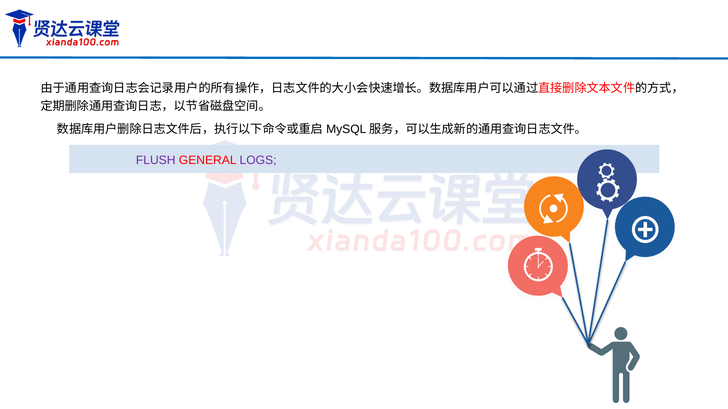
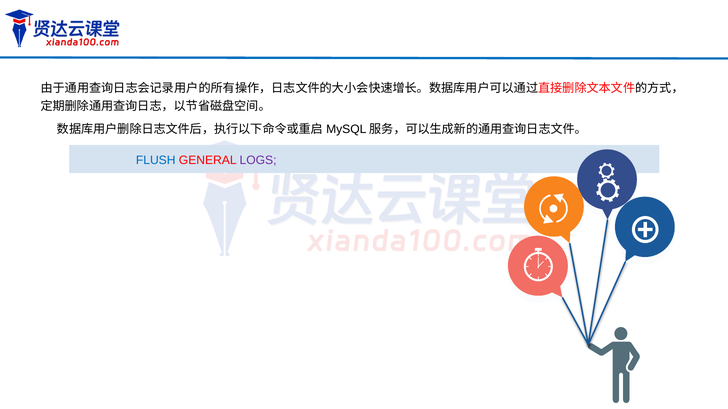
FLUSH colour: purple -> blue (156, 160)
